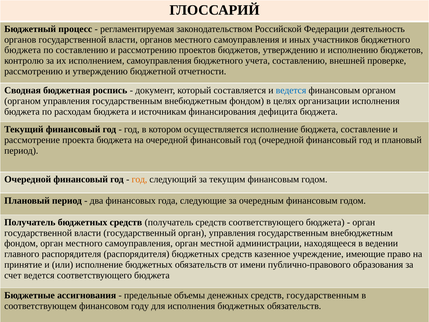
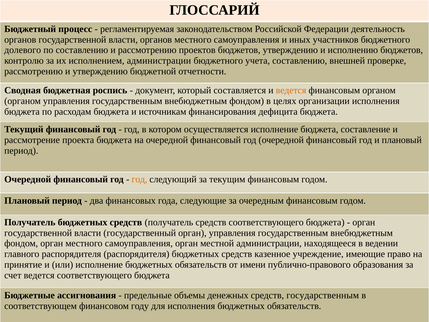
бюджета: бюджета -> долевого (23, 50)
исполнением самоуправления: самоуправления -> администрации (159, 61)
ведется colour: blue -> orange (291, 90)
